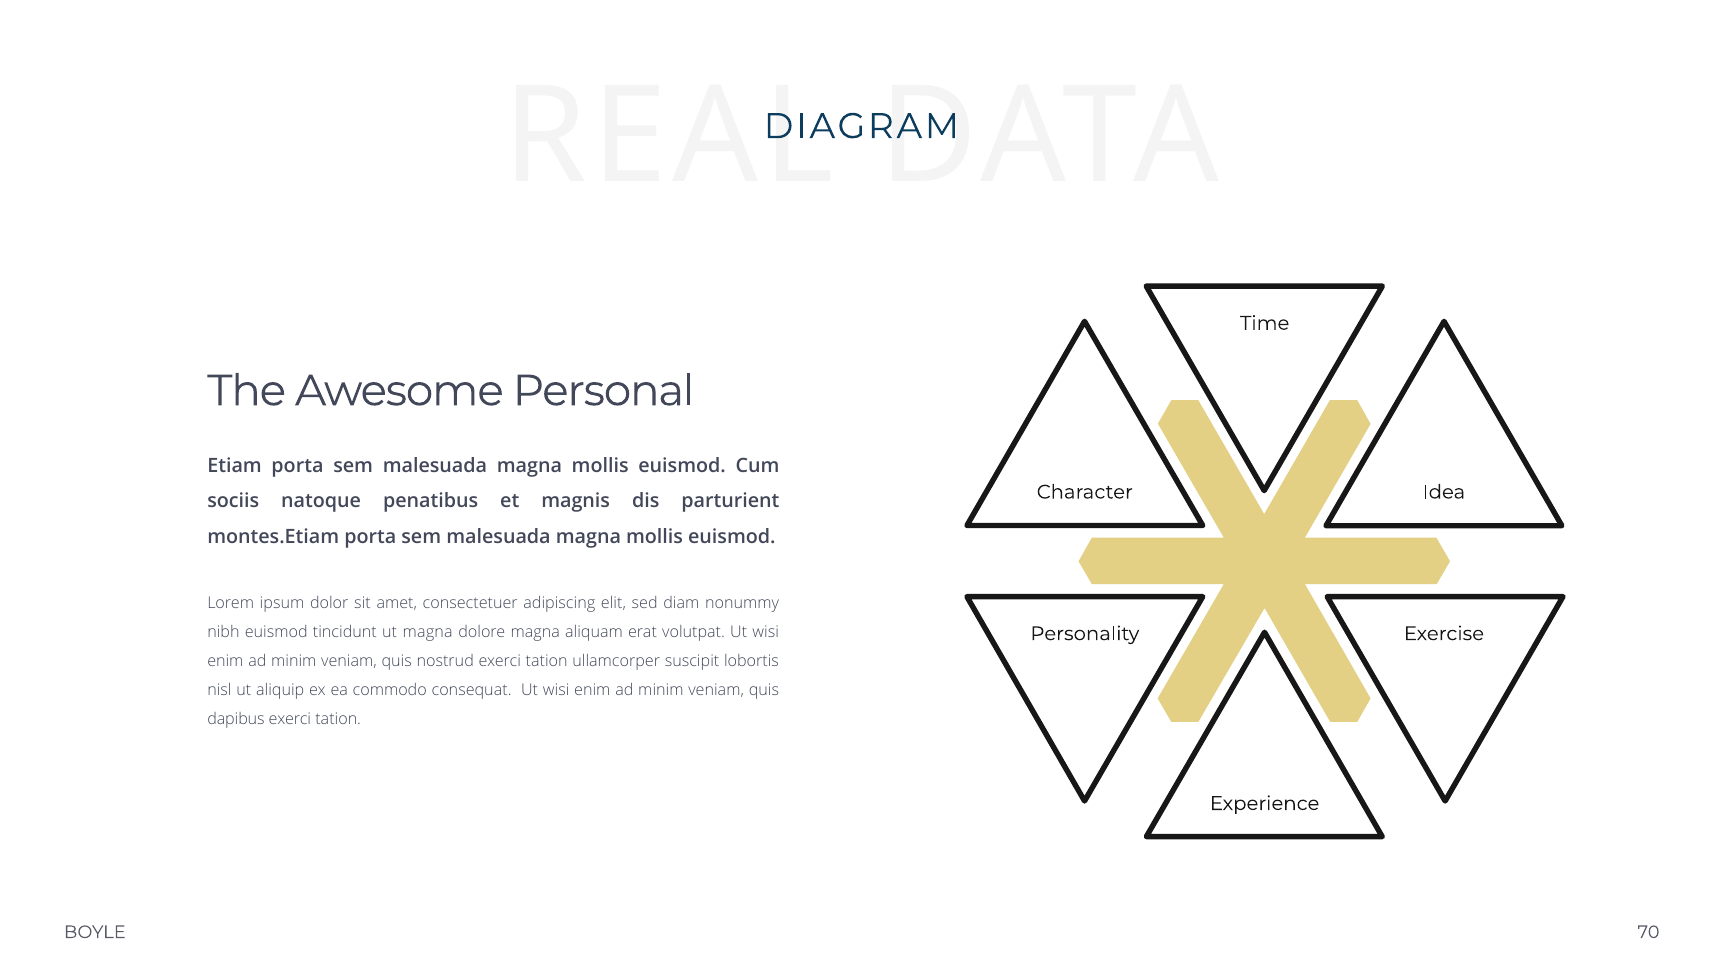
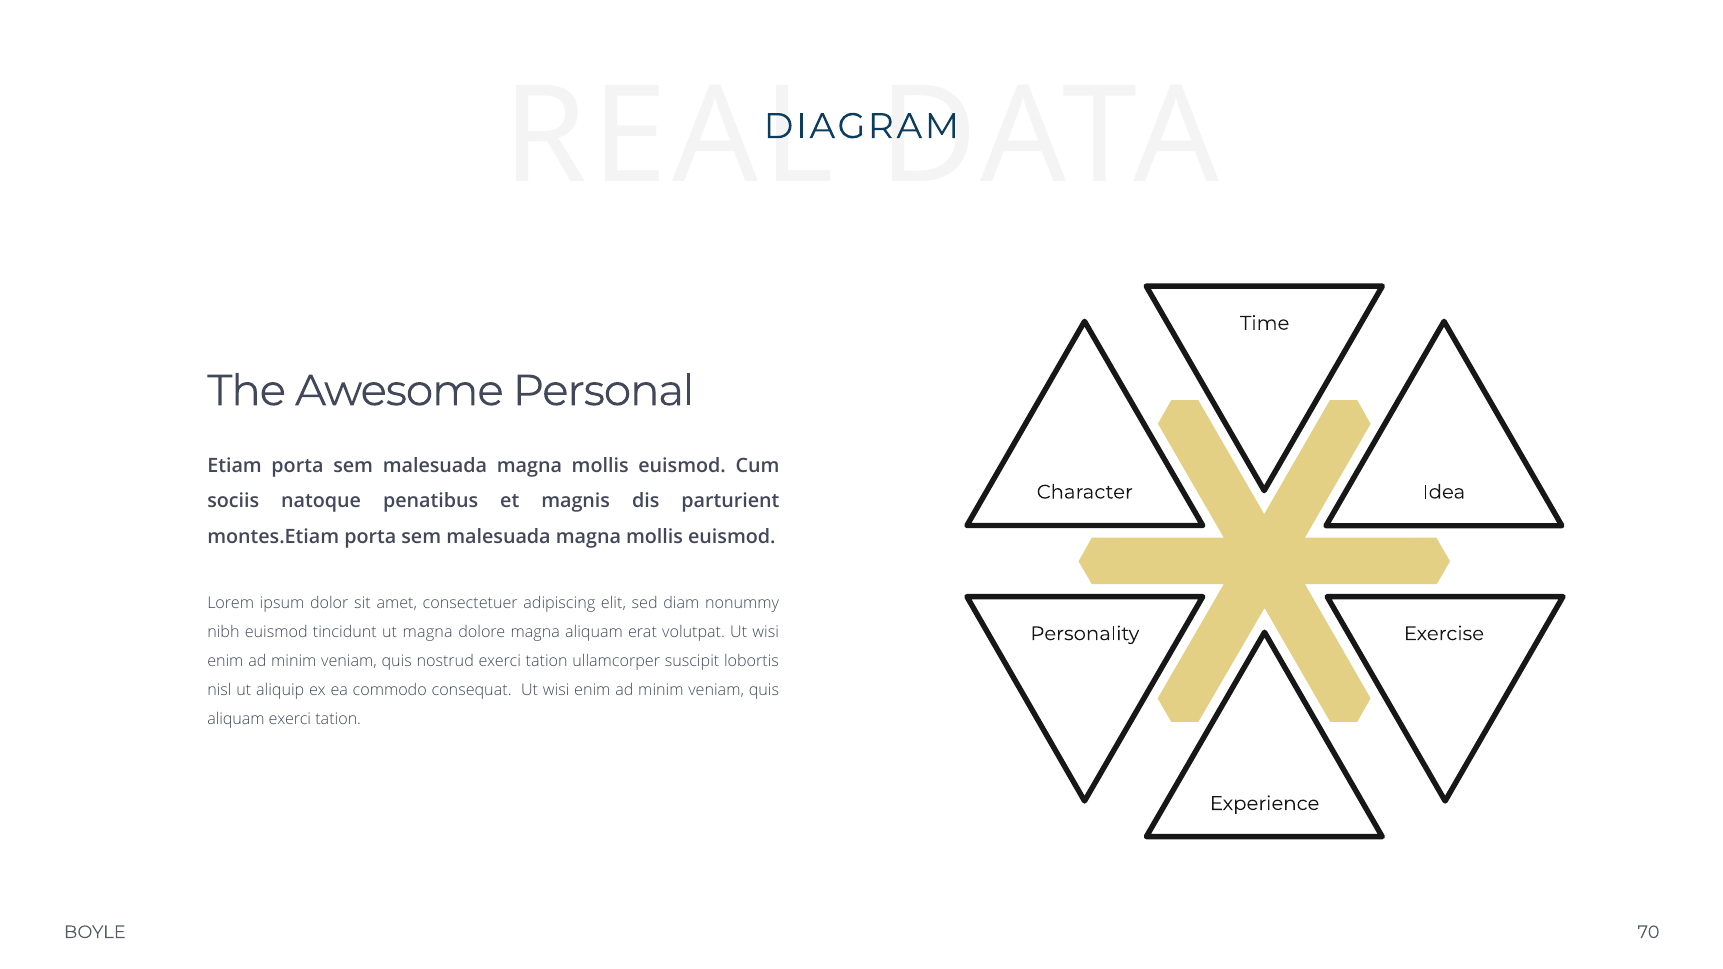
dapibus: dapibus -> aliquam (236, 720)
